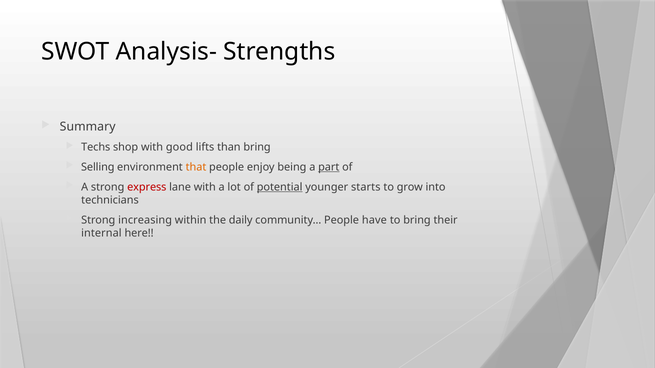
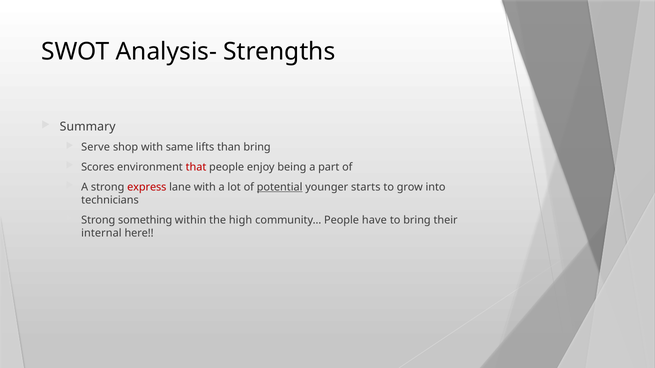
Techs: Techs -> Serve (96, 147)
good: good -> same (179, 147)
Selling: Selling -> Scores (98, 167)
that colour: orange -> red (196, 167)
part underline: present -> none (329, 167)
increasing: increasing -> something (145, 220)
daily: daily -> high (241, 220)
